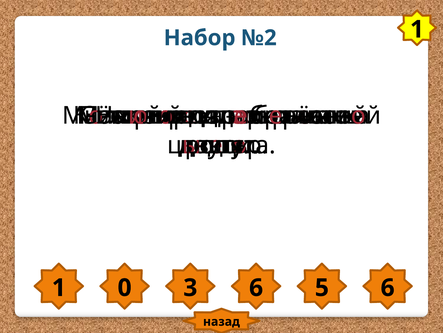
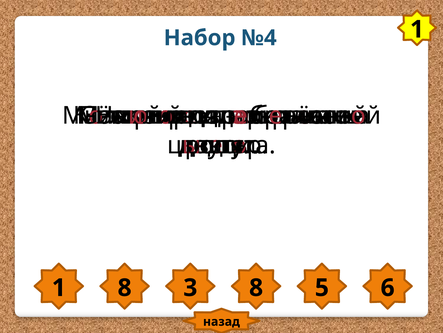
№2: №2 -> №4 (259, 38)
1 0: 0 -> 8 (125, 287)
3 6: 6 -> 8 (256, 287)
